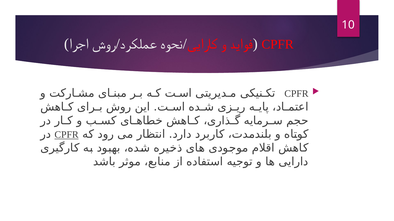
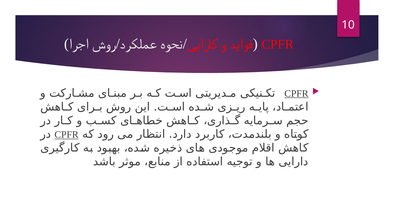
CPFR underline: none -> present (296, 94)
